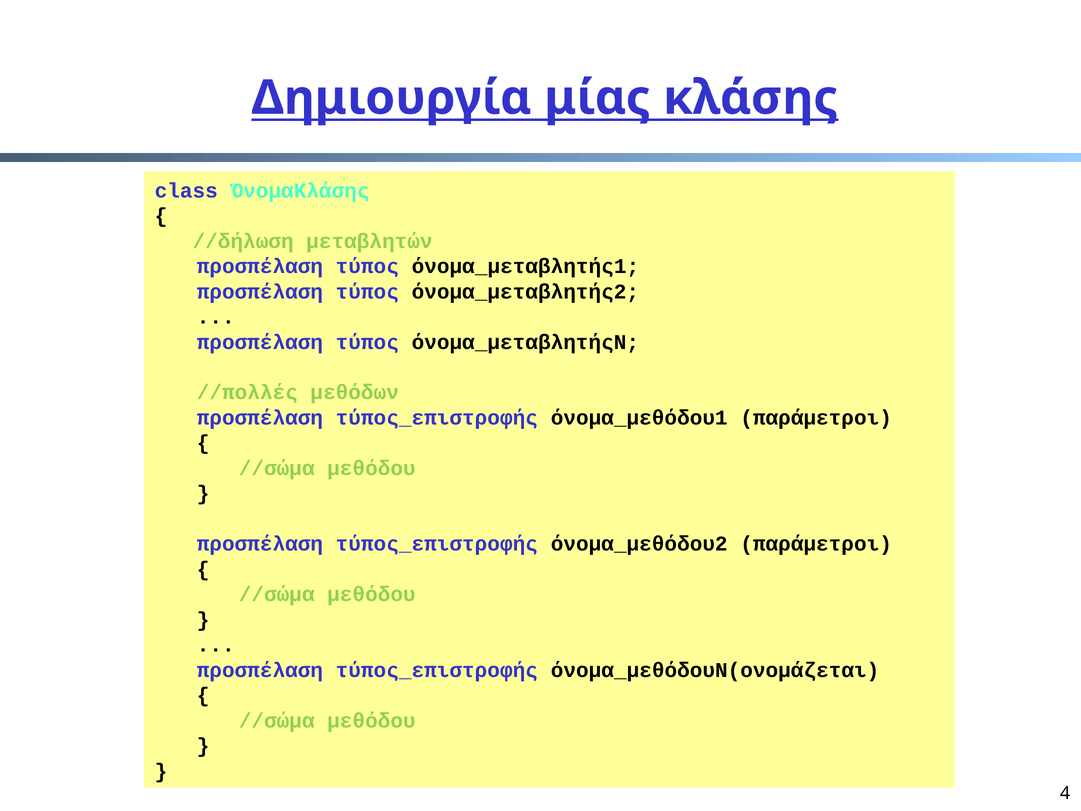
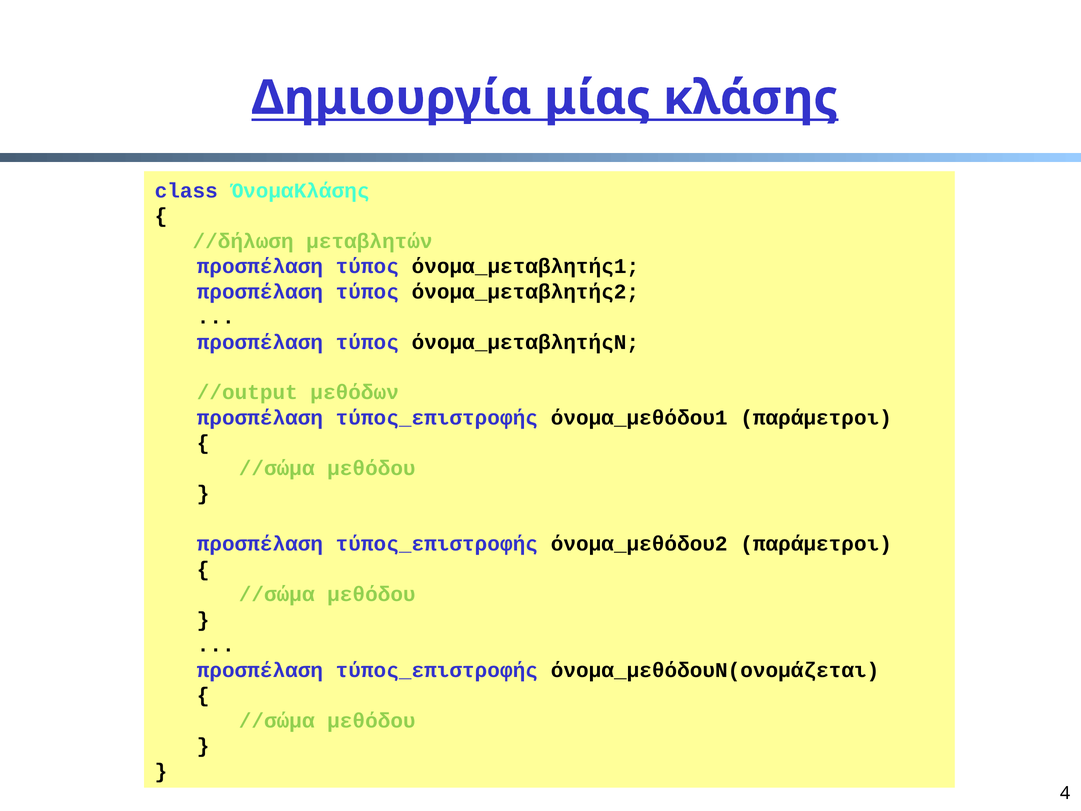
//πολλές: //πολλές -> //output (247, 392)
